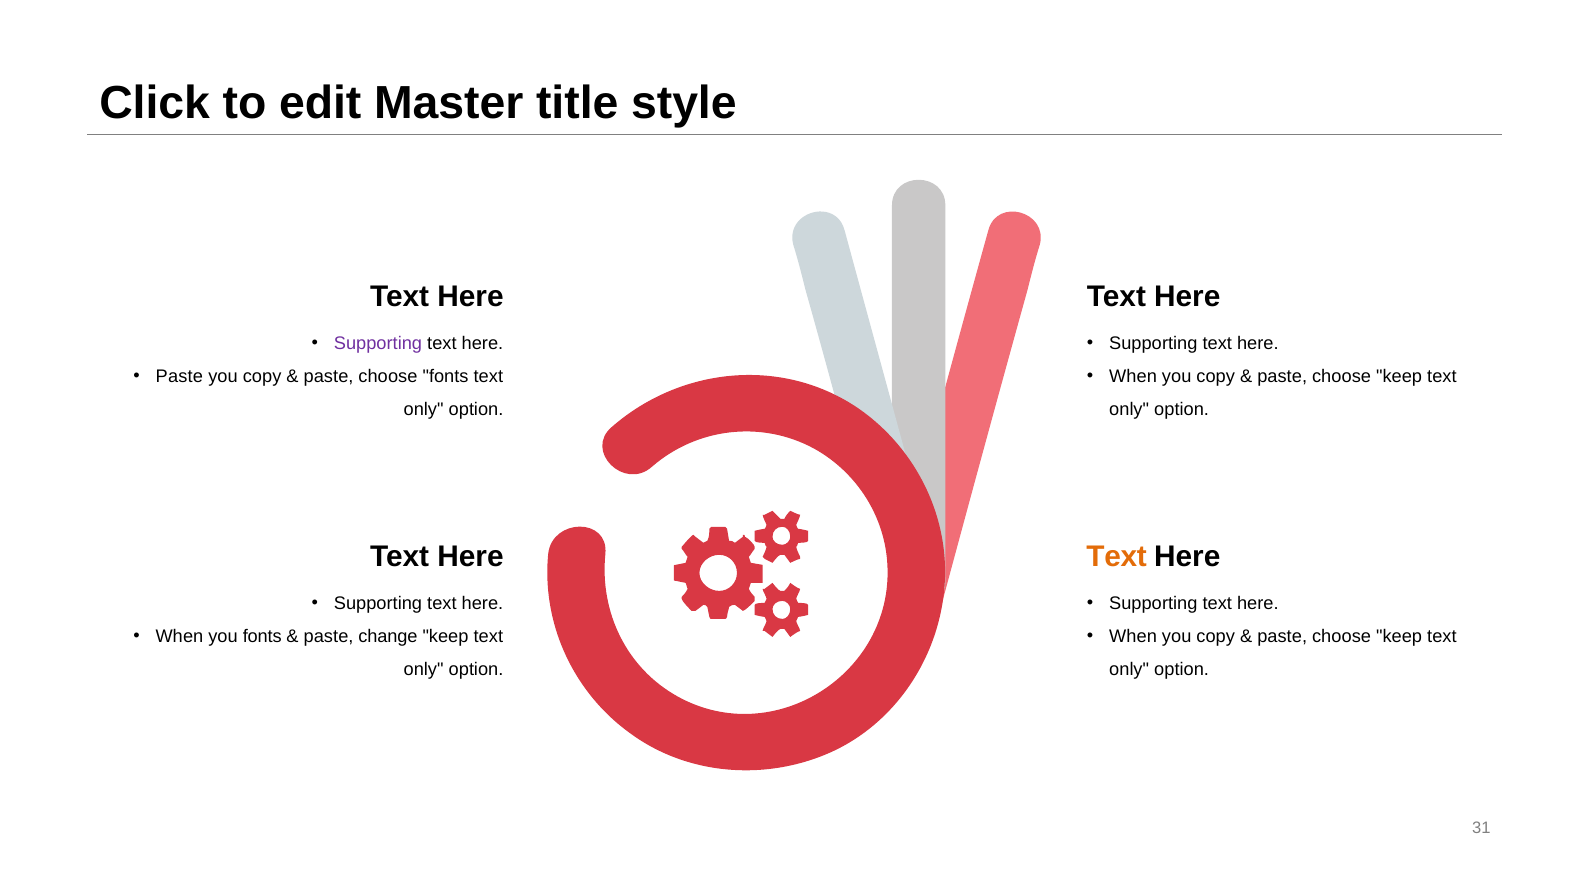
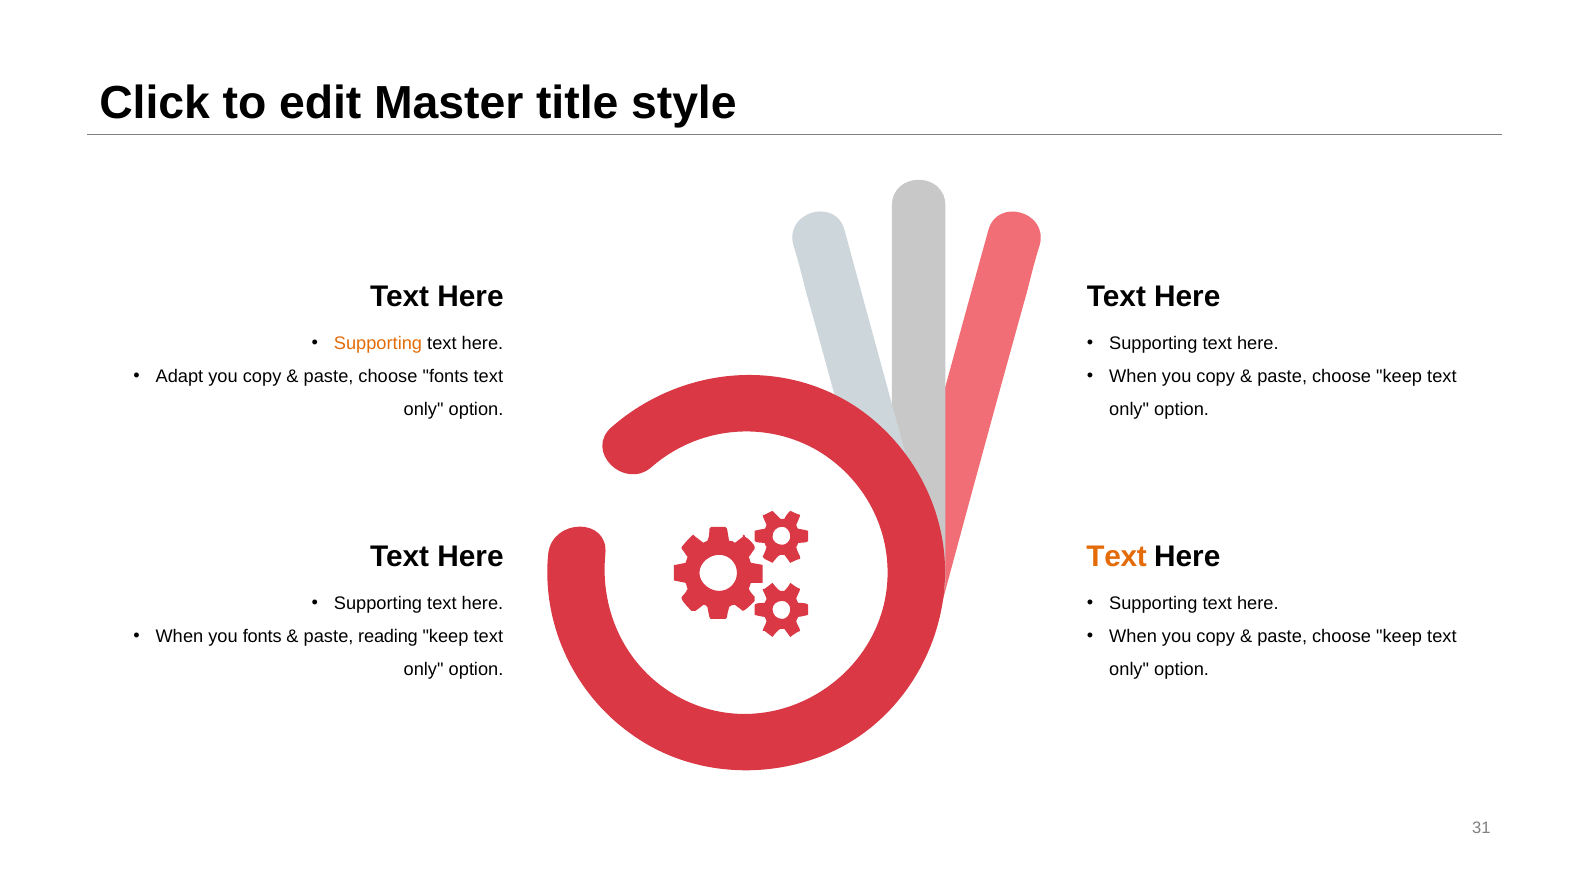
Supporting colour: purple -> orange (378, 344)
Paste: Paste -> Adapt (179, 377)
change: change -> reading (388, 637)
